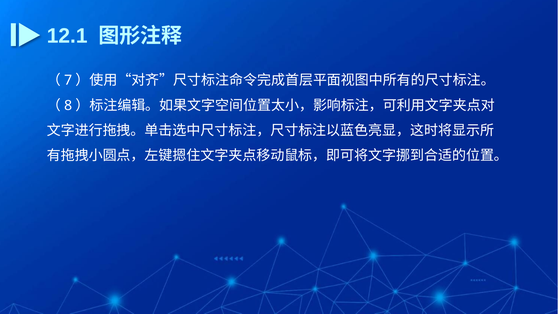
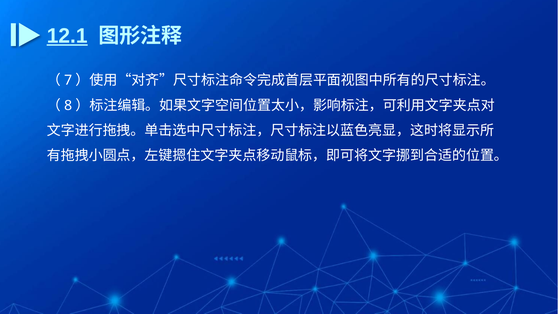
12.1 underline: none -> present (67, 36)
